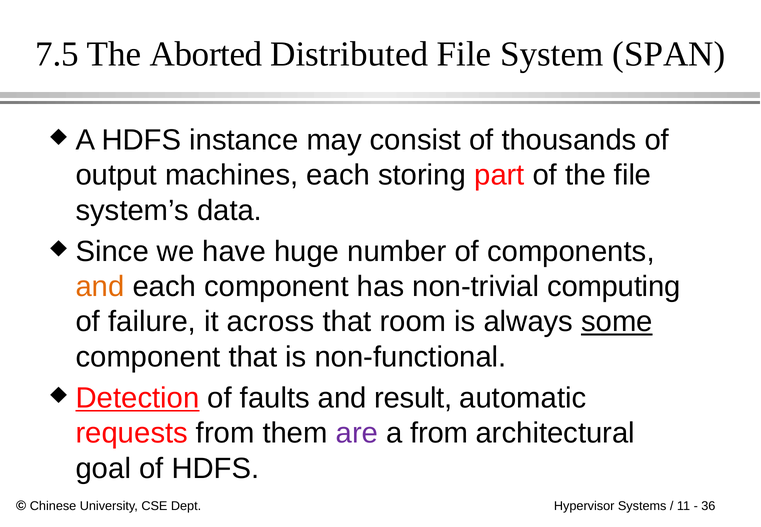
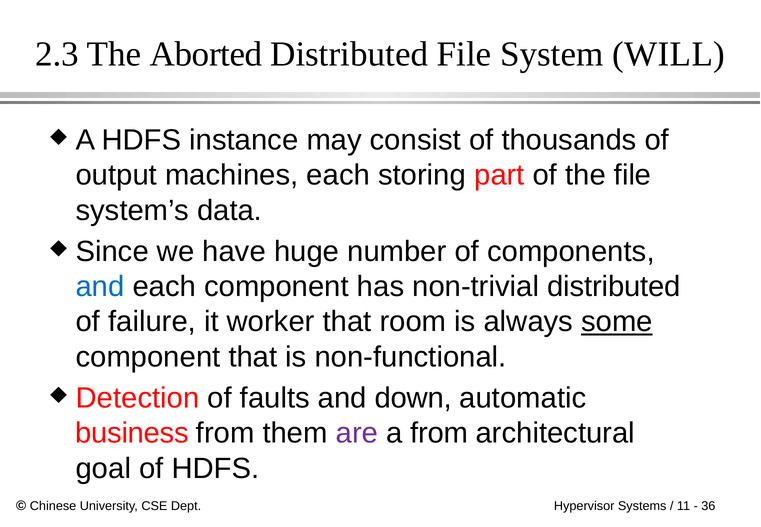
7.5: 7.5 -> 2.3 (57, 54)
SPAN: SPAN -> WILL (669, 54)
and colour: orange -> blue (100, 287)
non-trivial computing: computing -> distributed (614, 287)
across: across -> worker (271, 322)
Detection underline: present -> none (138, 398)
result: result -> down (413, 398)
requests: requests -> business (132, 433)
